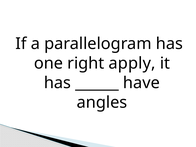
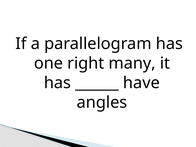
apply: apply -> many (132, 63)
